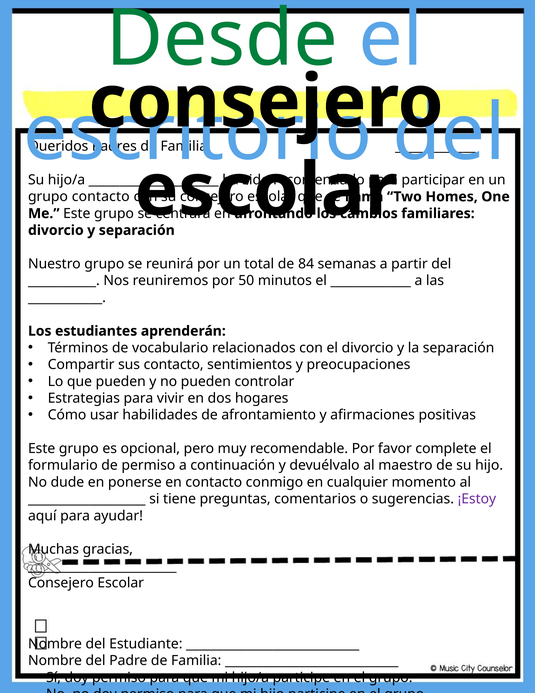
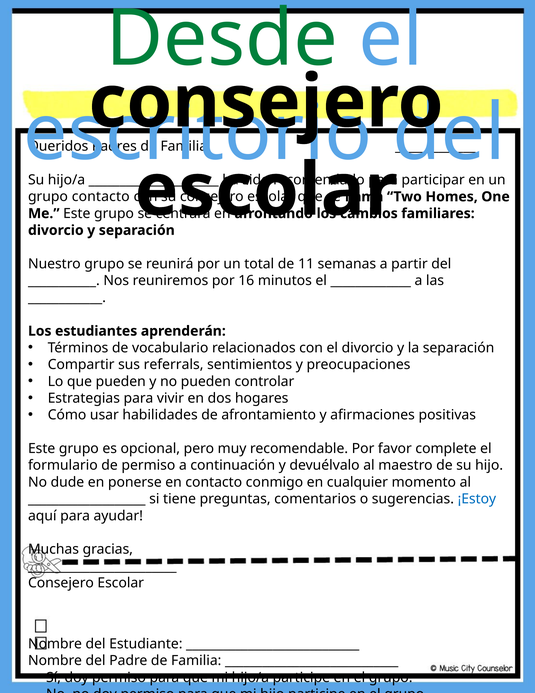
84: 84 -> 11 (306, 264)
50: 50 -> 16 (246, 280)
sus contacto: contacto -> referrals (174, 364)
¡Estoy colour: purple -> blue (477, 498)
